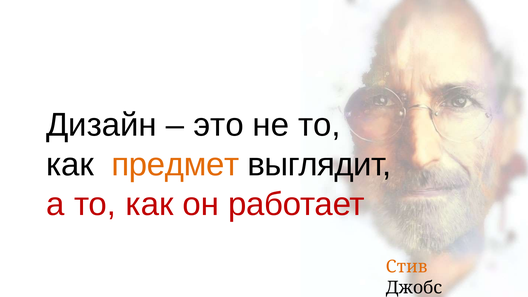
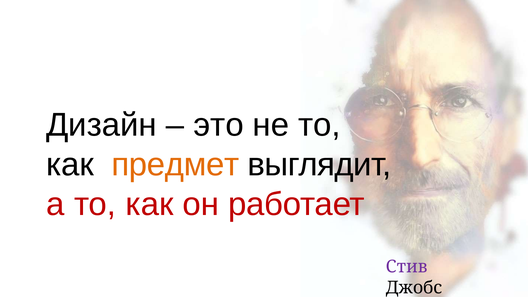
Стив colour: orange -> purple (407, 267)
